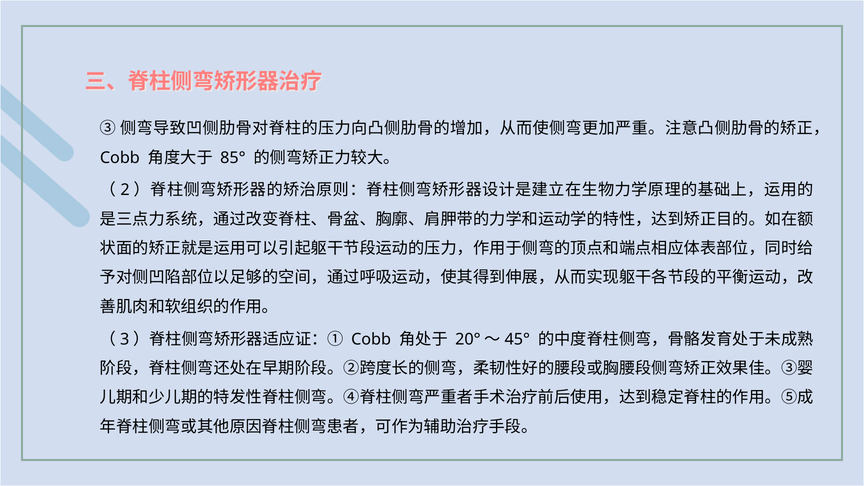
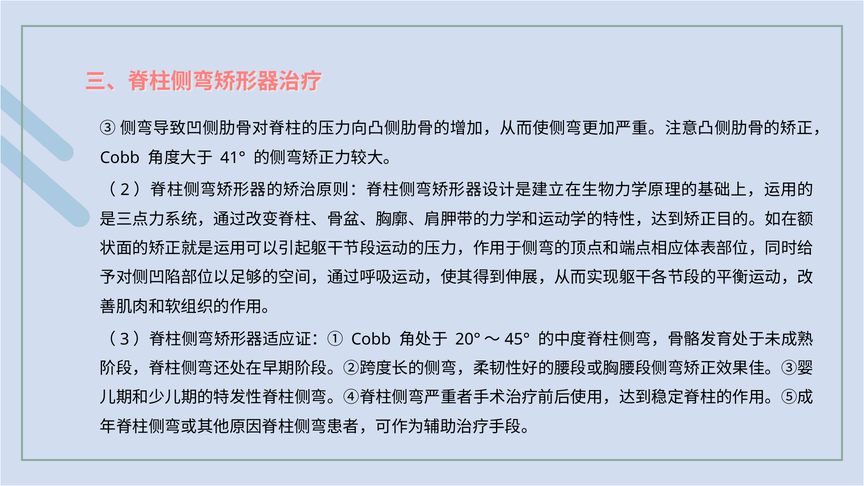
85°: 85° -> 41° (233, 158)
